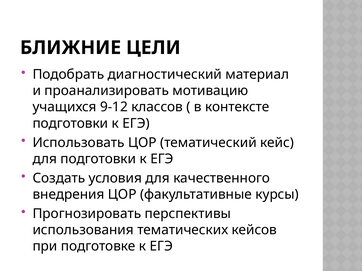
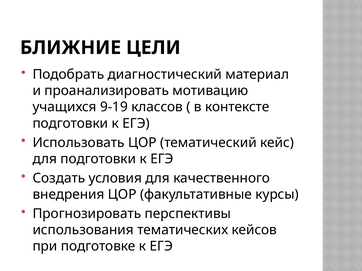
9-12: 9-12 -> 9-19 (114, 107)
